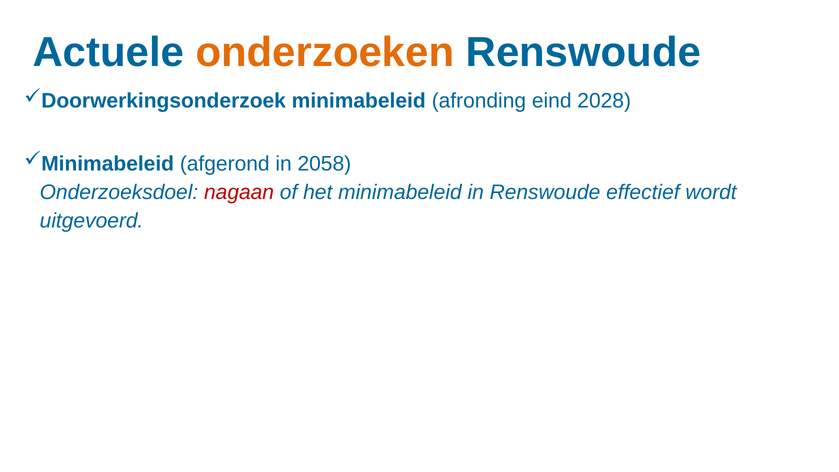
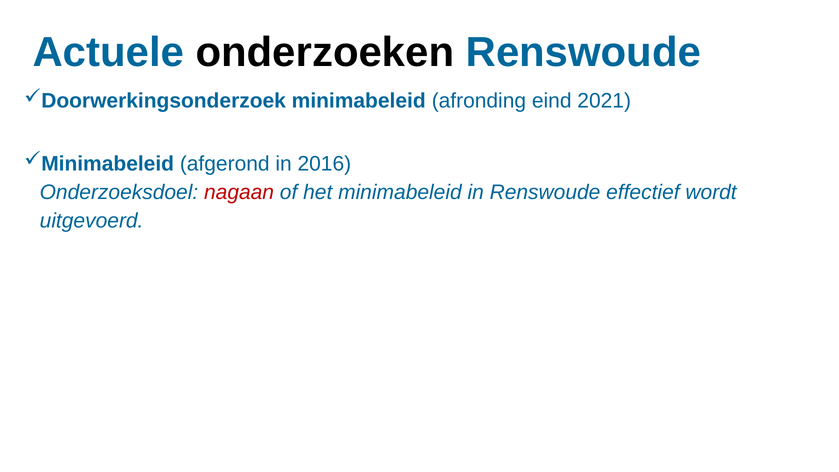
onderzoeken colour: orange -> black (325, 52)
2028: 2028 -> 2021 (604, 101)
2058: 2058 -> 2016 (324, 164)
